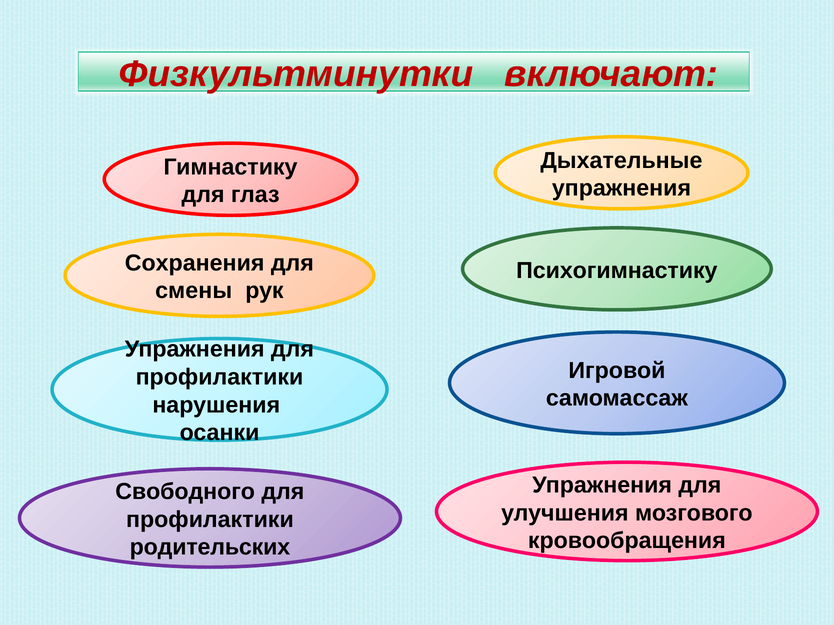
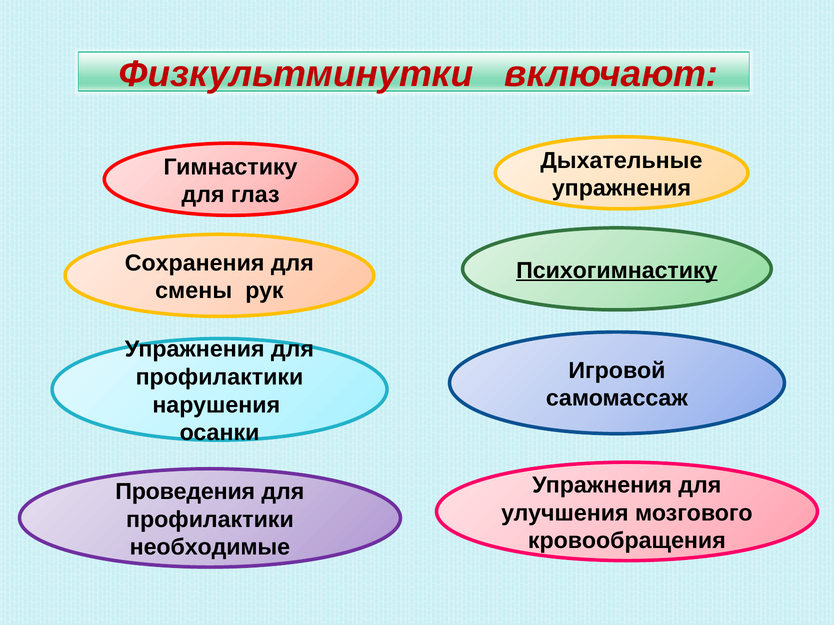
Психогимнастику underline: none -> present (617, 271)
Свободного: Свободного -> Проведения (185, 492)
родительских: родительских -> необходимые (210, 548)
